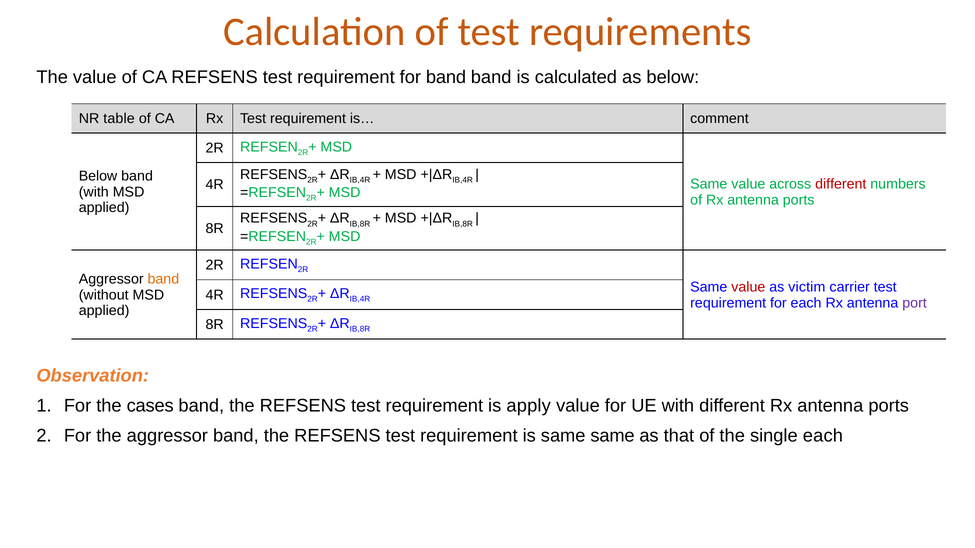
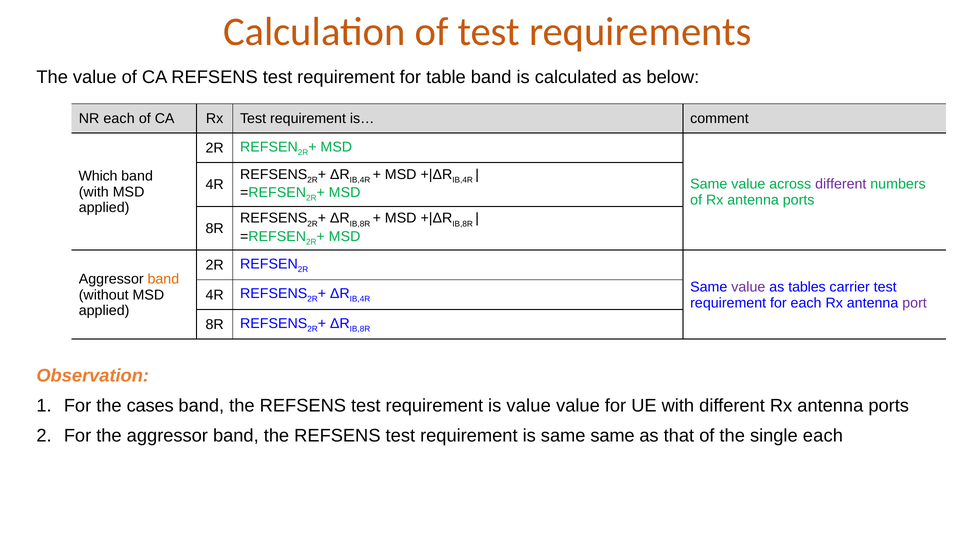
for band: band -> table (446, 77)
NR table: table -> each (119, 119)
Below: Below -> Which (98, 176)
different colour: red -> purple (841, 184)
value colour: red -> purple (748, 287)
victim: victim -> tables (807, 287)
is apply: apply -> value (529, 406)
